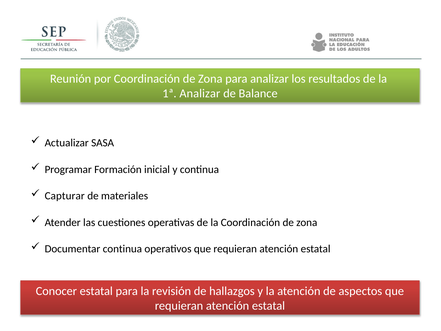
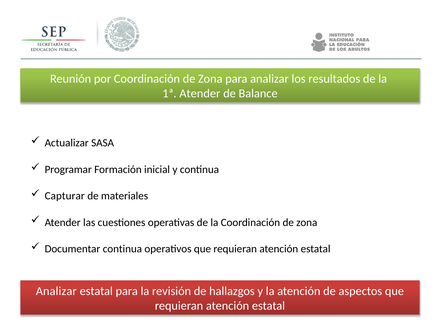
1ª Analizar: Analizar -> Atender (200, 93)
Conocer: Conocer -> Analizar (56, 291)
